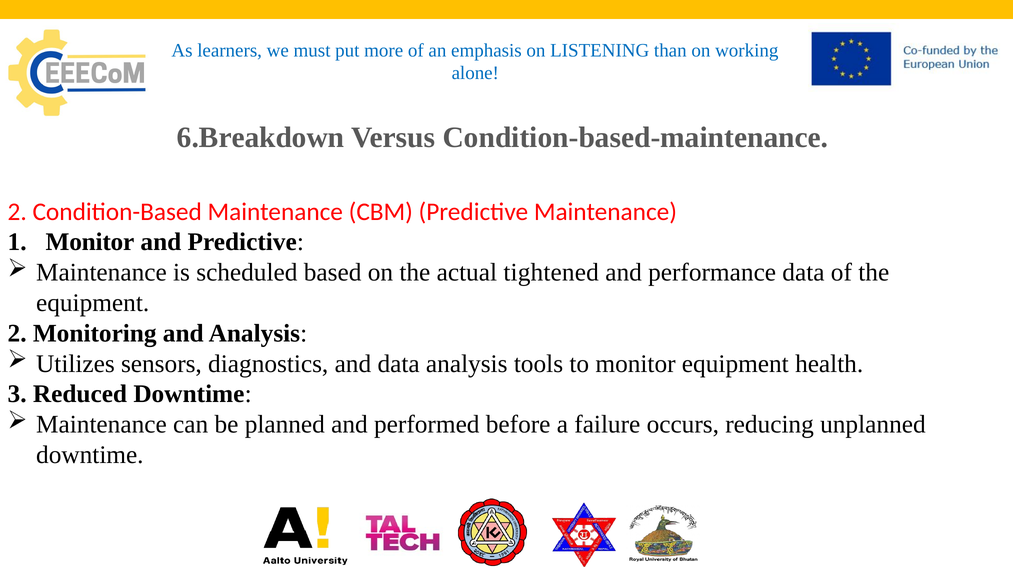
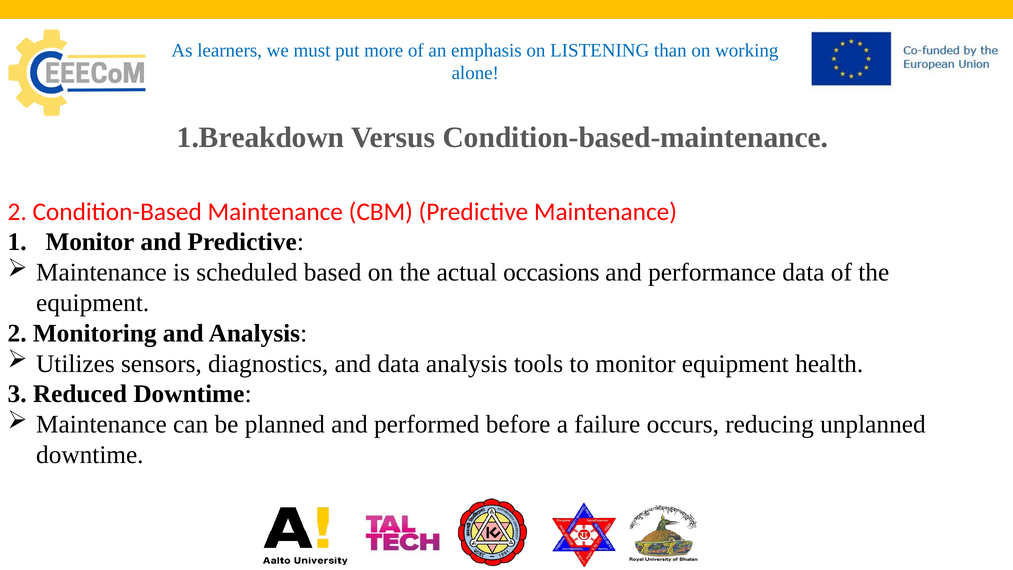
6.Breakdown: 6.Breakdown -> 1.Breakdown (261, 138)
tightened: tightened -> occasions (551, 272)
